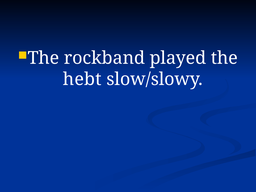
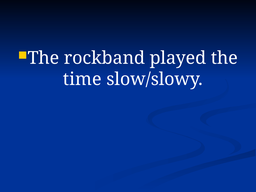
hebt: hebt -> time (82, 79)
